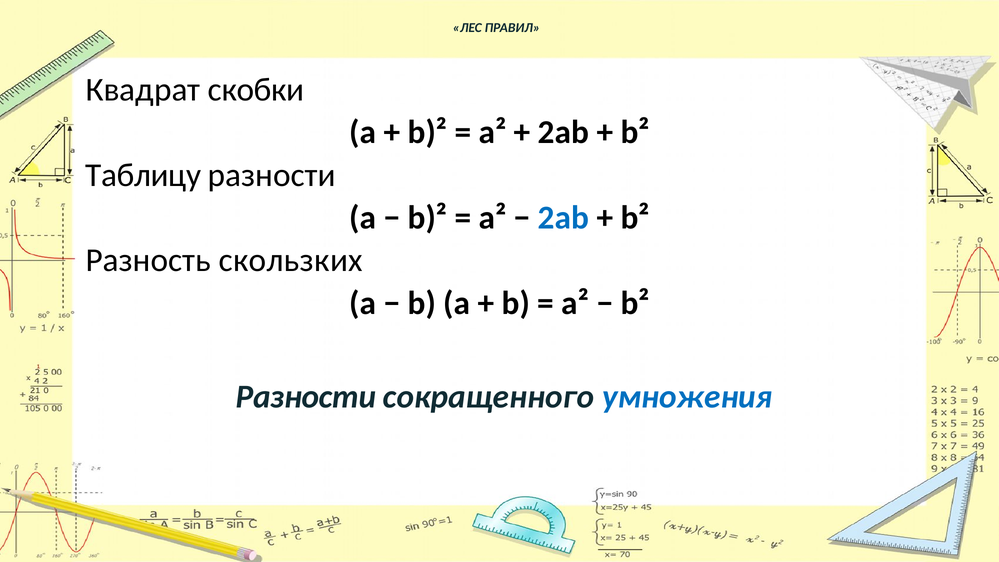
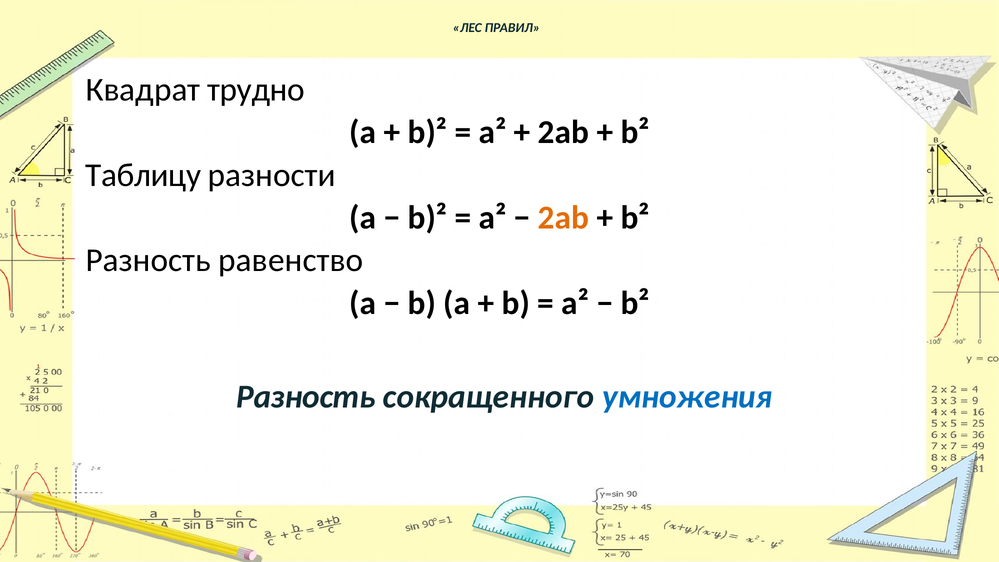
скобки: скобки -> трудно (256, 90)
2ab colour: blue -> orange (563, 218)
скользких: скользких -> равенство (291, 260)
Разности: Разности -> Разность (306, 397)
